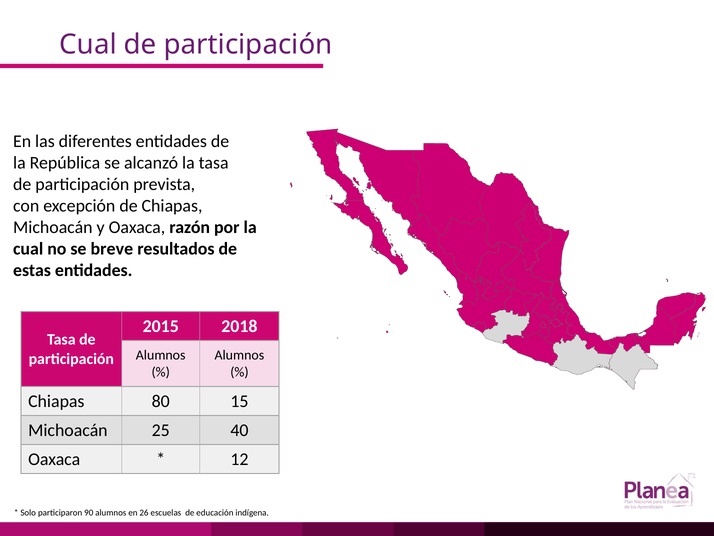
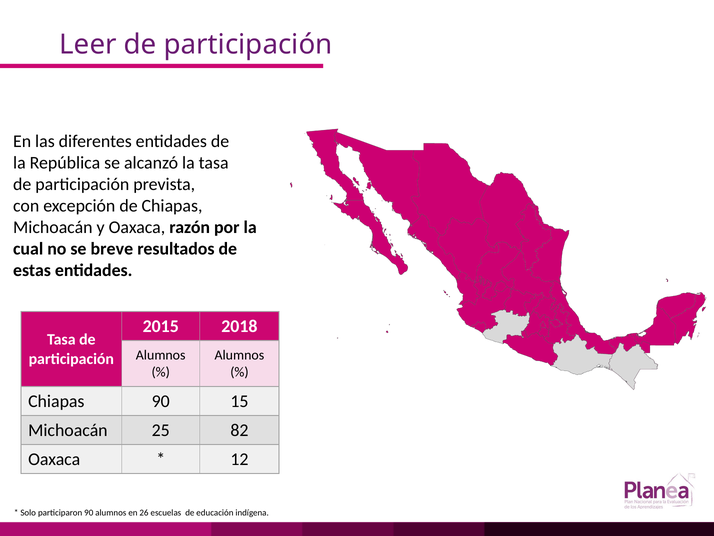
Cual: Cual -> Leer (88, 44)
Chiapas 80: 80 -> 90 (161, 401)
40: 40 -> 82 (239, 430)
